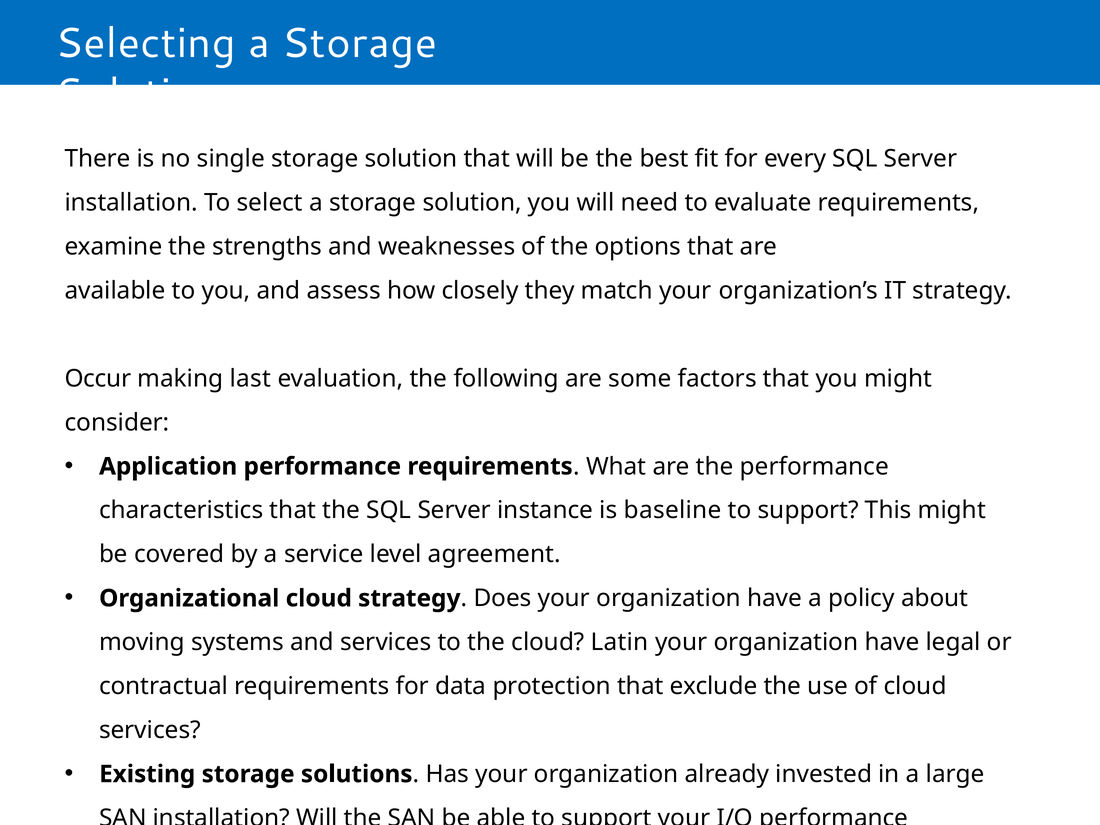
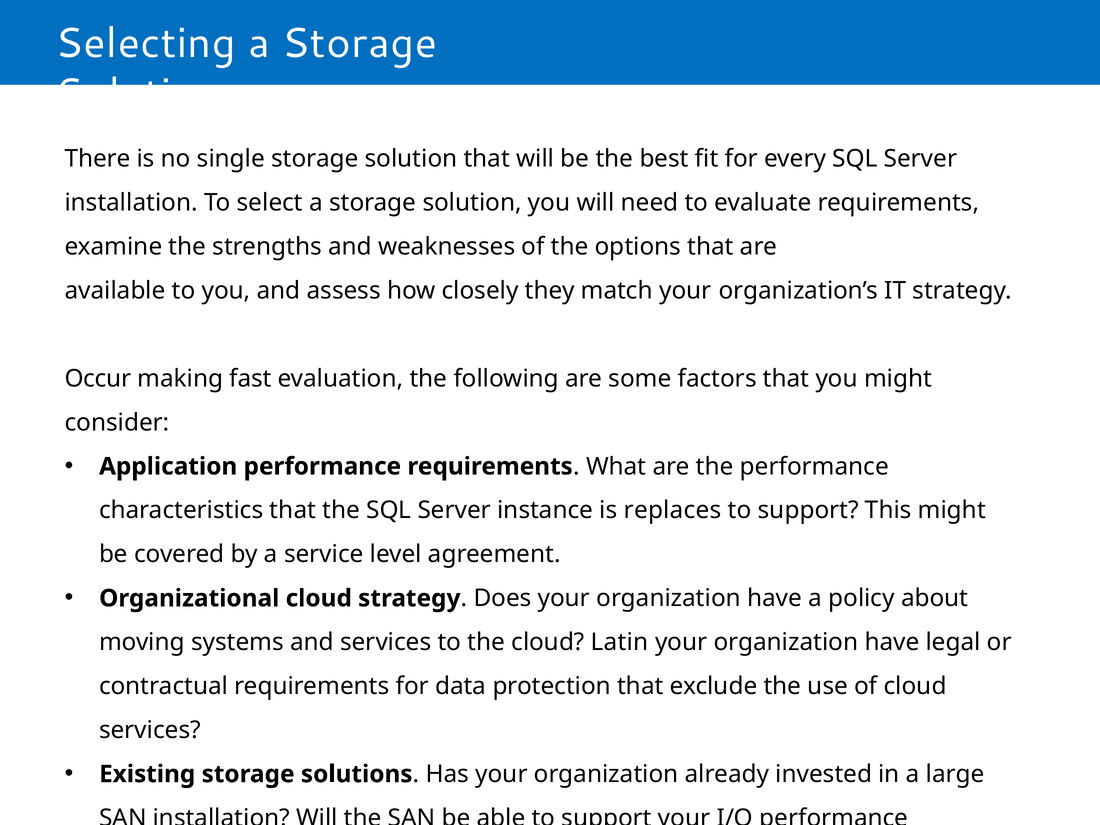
last: last -> fast (251, 379)
baseline: baseline -> replaces (673, 510)
